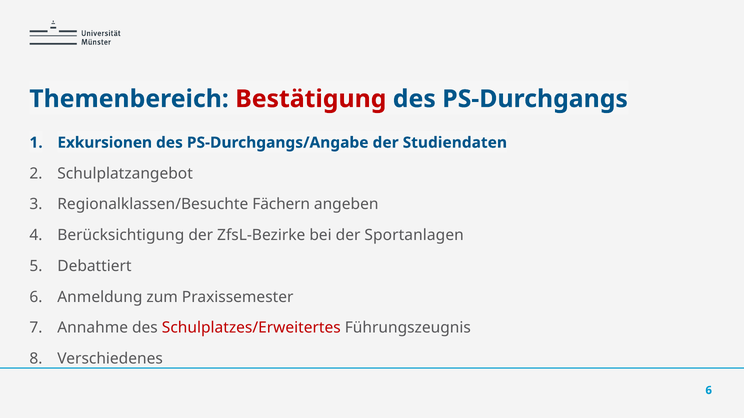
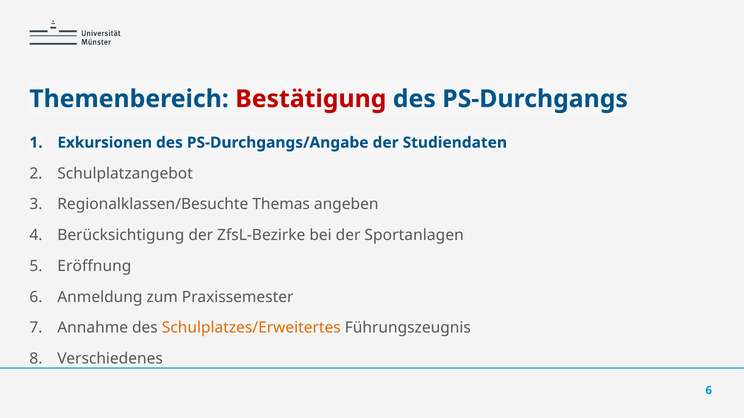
Fächern: Fächern -> Themas (281, 205)
Debattiert: Debattiert -> Eröffnung (94, 266)
Schulplatzes/Erweitertes colour: red -> orange (251, 328)
